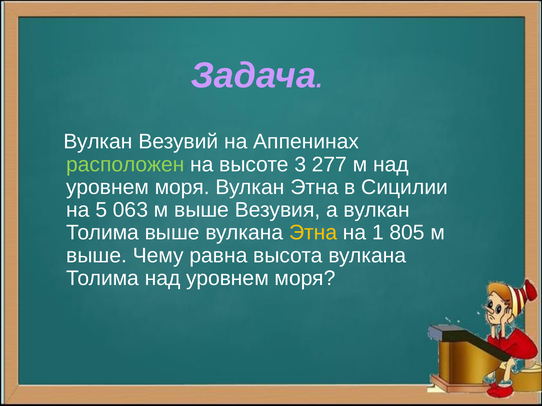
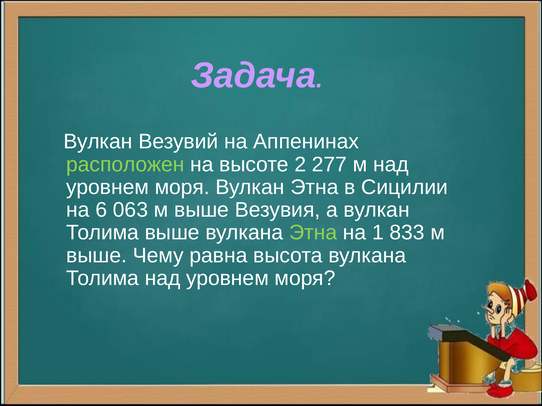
3: 3 -> 2 (300, 165)
5: 5 -> 6 (101, 210)
Этна colour: yellow -> light green (313, 233)
805: 805 -> 833 (407, 233)
